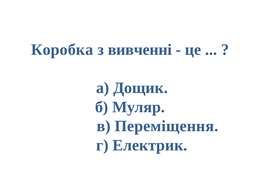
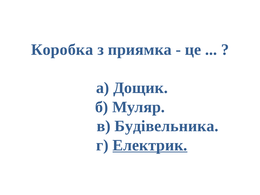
вивченні: вивченні -> приямка (140, 50)
Переміщення: Переміщення -> Будівельника (166, 126)
Електрик underline: none -> present (150, 145)
